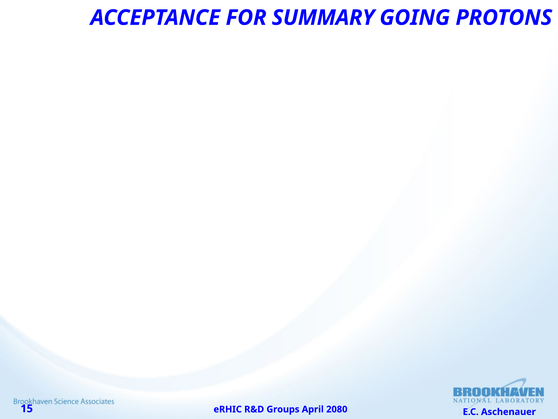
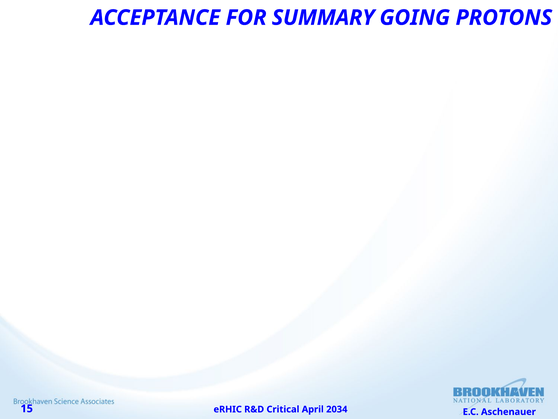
Groups: Groups -> Critical (283, 409)
2080: 2080 -> 2034 (337, 409)
